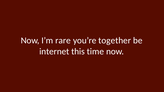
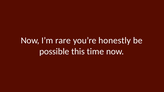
together: together -> honestly (115, 41)
internet: internet -> possible (54, 52)
